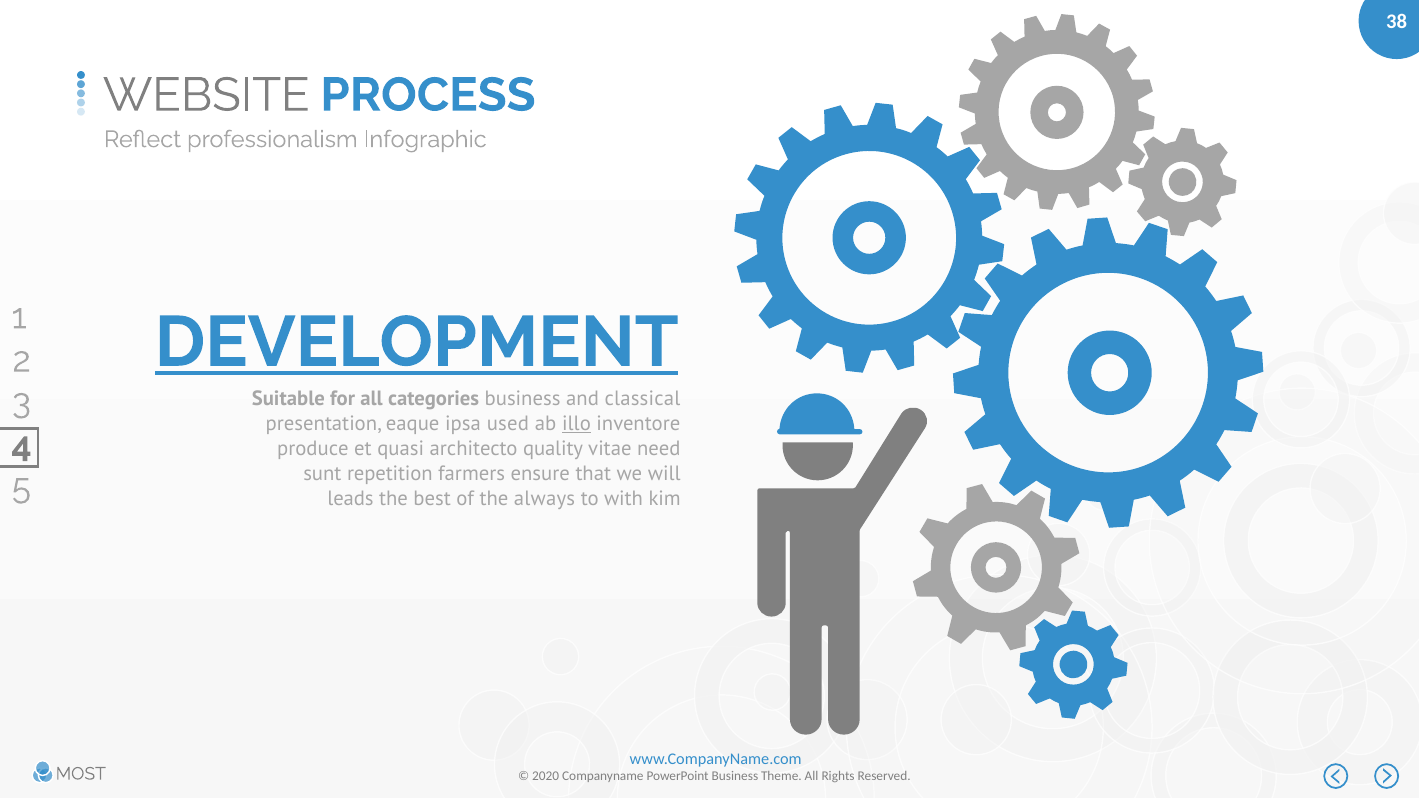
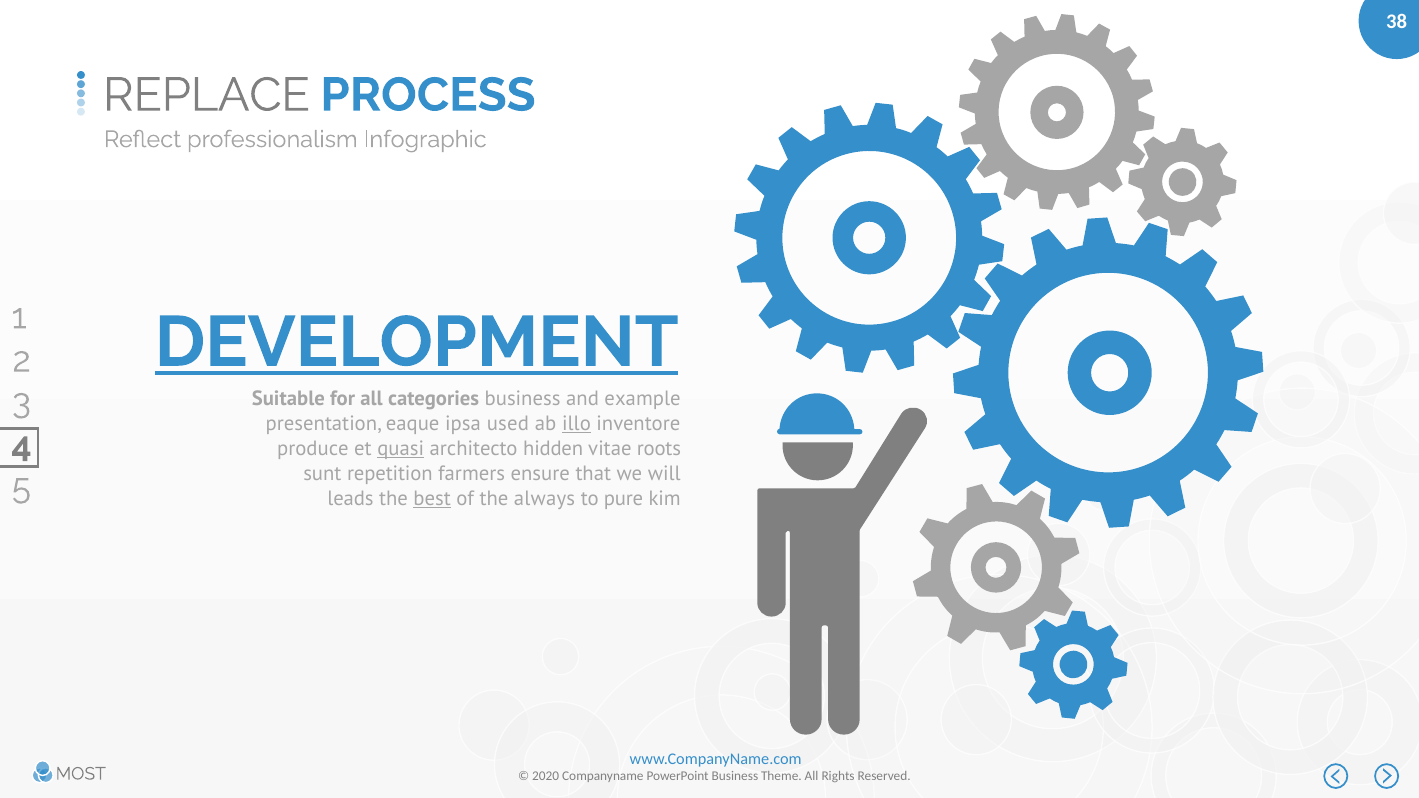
WEBSITE: WEBSITE -> REPLACE (206, 95)
classical: classical -> example (643, 399)
quasi underline: none -> present (401, 449)
quality: quality -> hidden (553, 449)
need: need -> roots (659, 449)
best underline: none -> present (432, 499)
with: with -> pure (624, 499)
